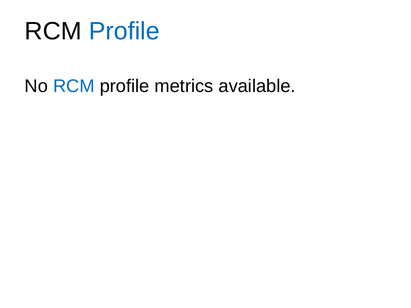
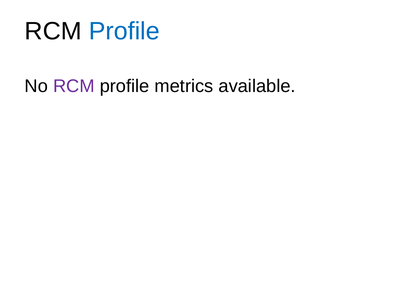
RCM colour: blue -> purple (74, 86)
